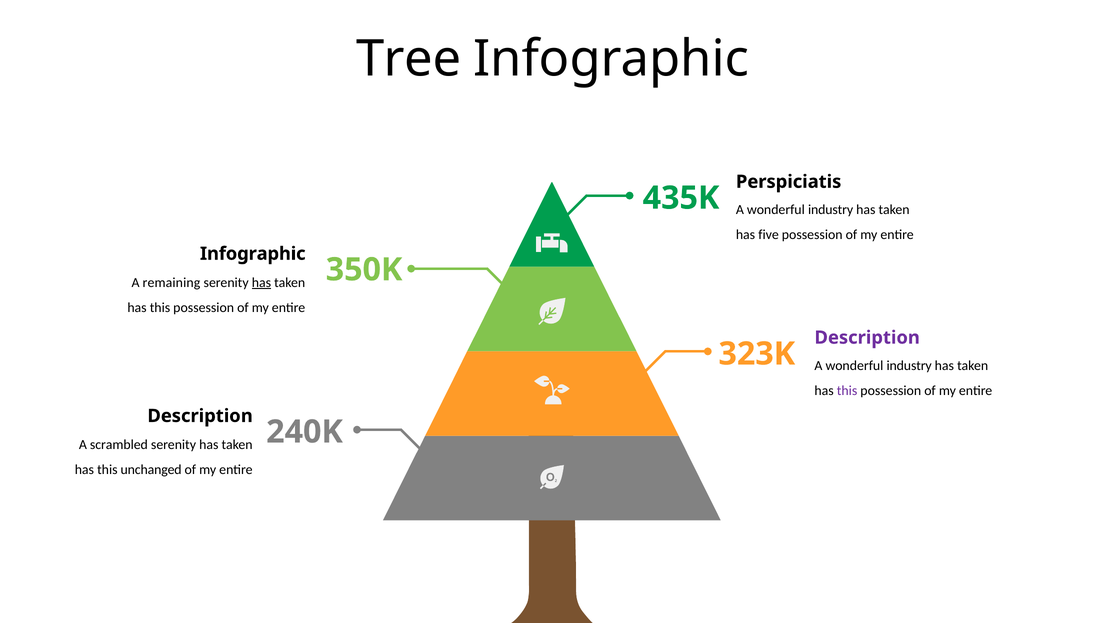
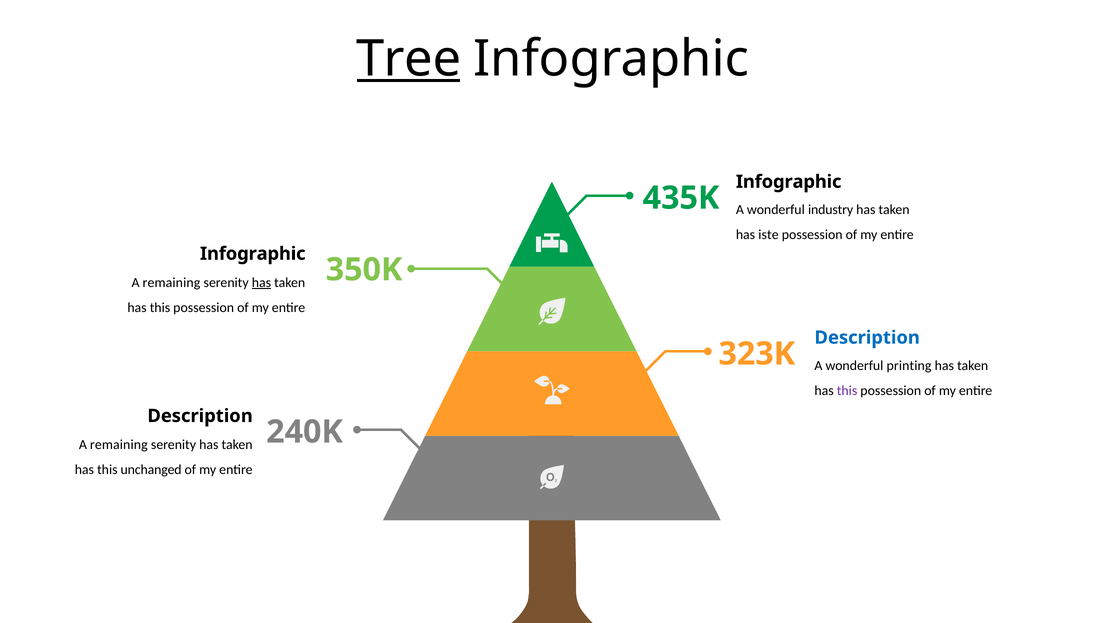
Tree underline: none -> present (409, 59)
Perspiciatis: Perspiciatis -> Infographic (789, 182)
five: five -> iste (768, 235)
Description colour: purple -> blue (867, 337)
industry: industry -> printing (909, 366)
scrambled: scrambled -> remaining (119, 445)
